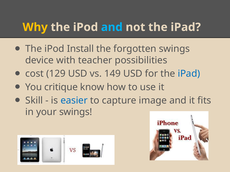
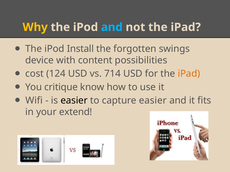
teacher: teacher -> content (95, 60)
129: 129 -> 124 (56, 74)
149: 149 -> 714 (112, 74)
iPad colour: blue -> orange (189, 74)
Skill: Skill -> Wifi (34, 101)
easier colour: blue -> black (74, 101)
capture image: image -> easier (153, 101)
your swings: swings -> extend (76, 112)
